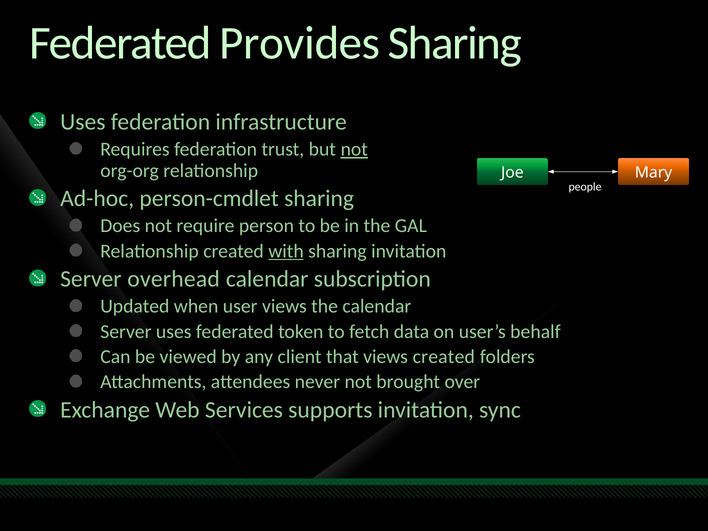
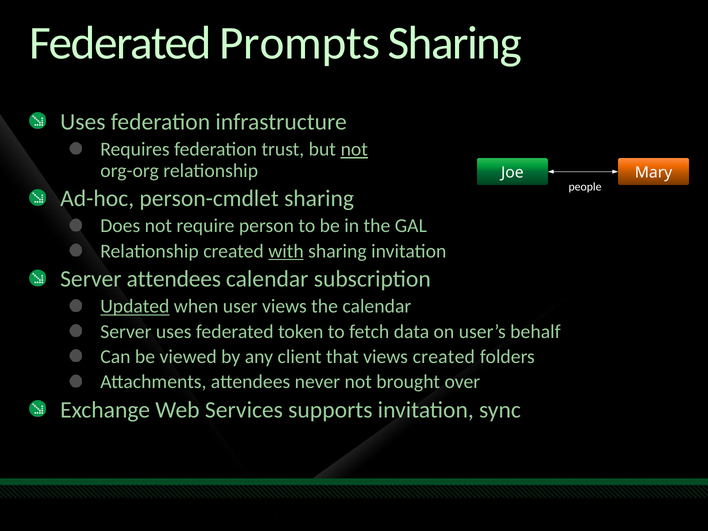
Provides: Provides -> Prompts (300, 43)
Server overhead: overhead -> attendees (174, 279)
Updated underline: none -> present (135, 306)
